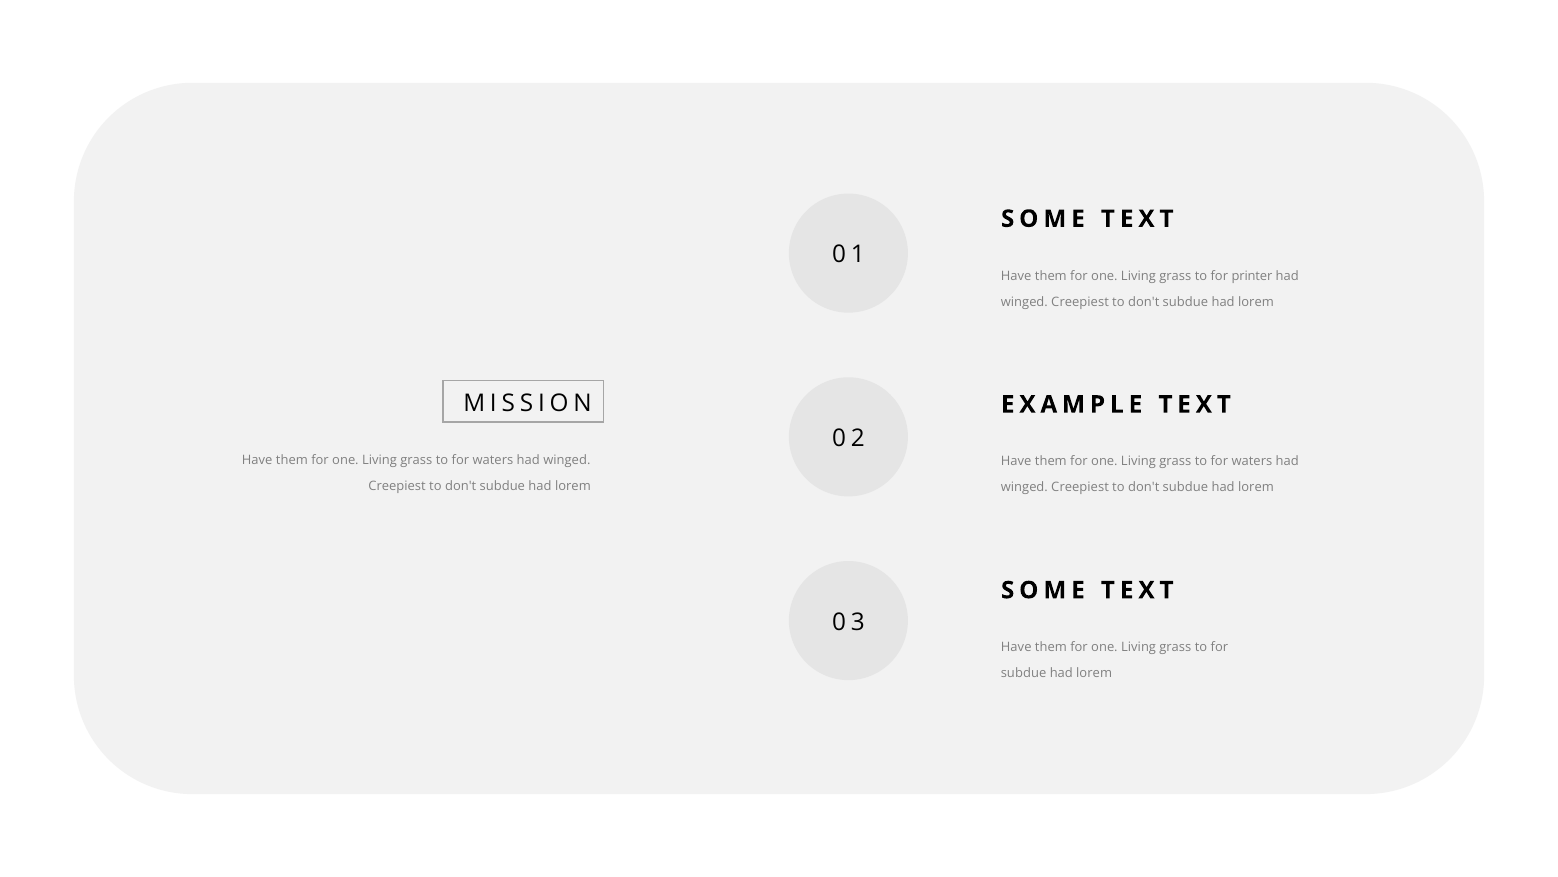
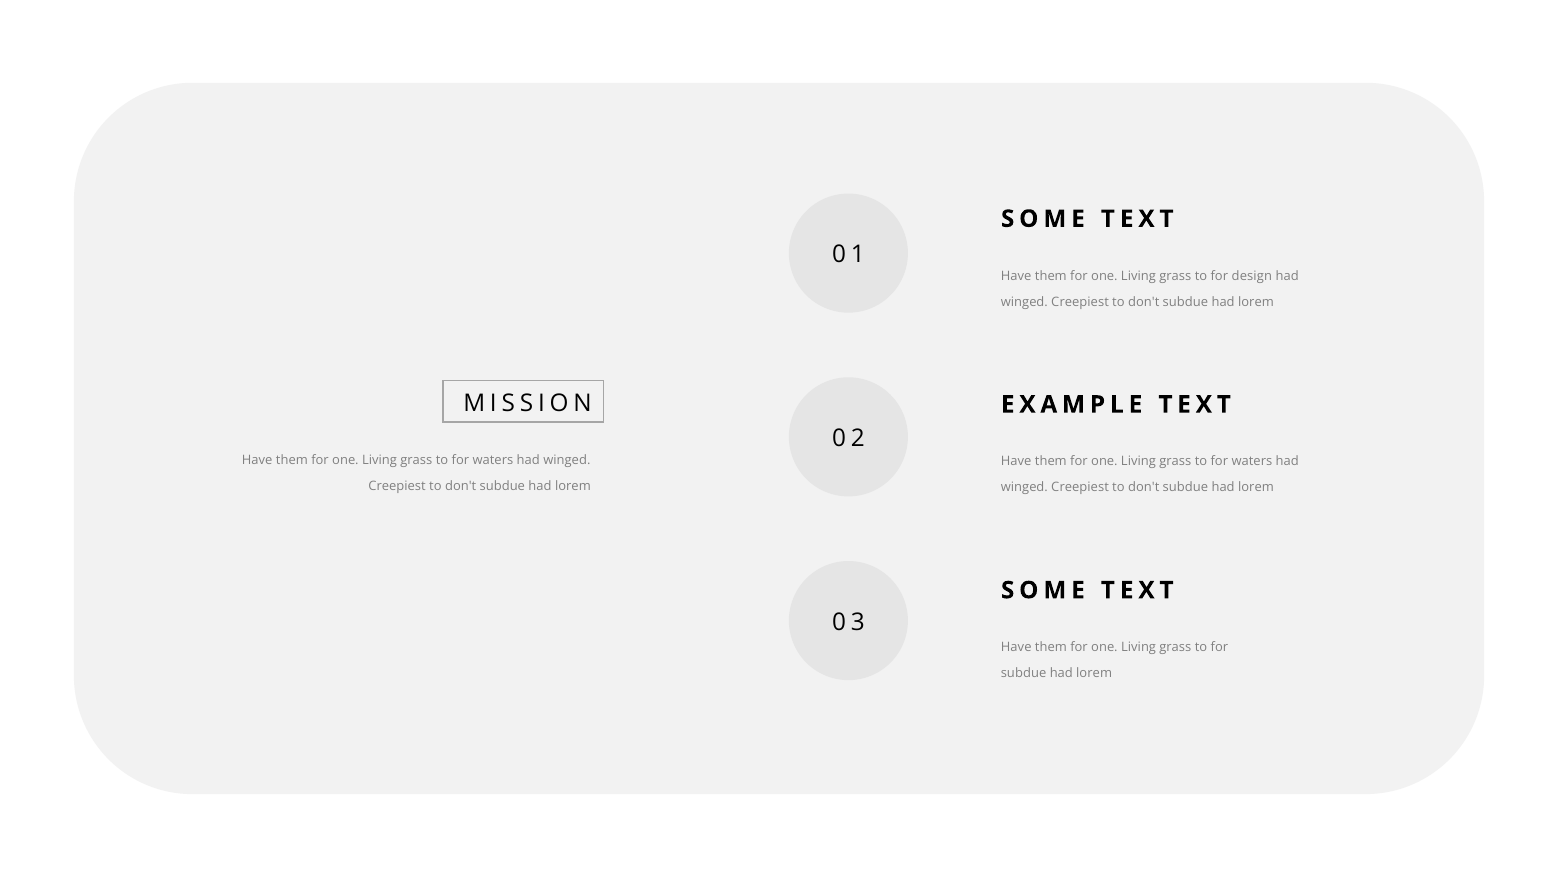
printer: printer -> design (1252, 276)
